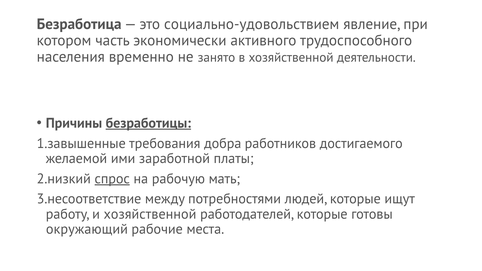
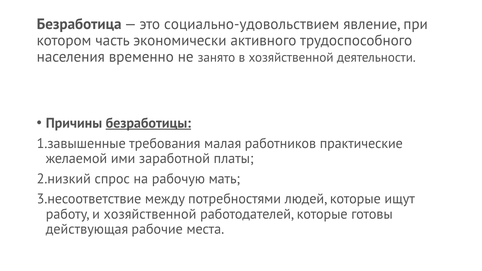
добра: добра -> малая (223, 143)
достигаемого: достигаемого -> практические (361, 143)
спрос underline: present -> none (112, 179)
окружающий: окружающий -> действующая (87, 229)
